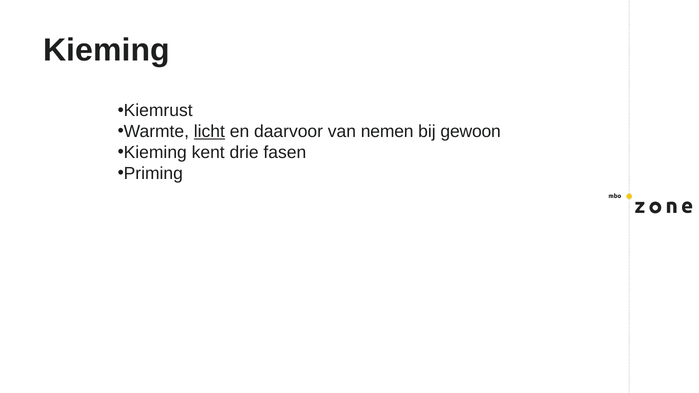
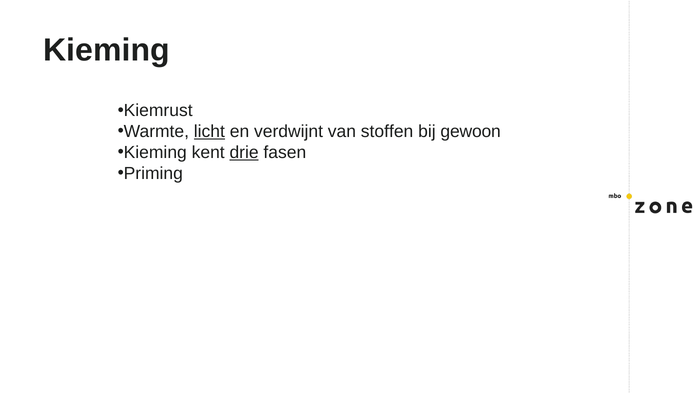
daarvoor: daarvoor -> verdwijnt (289, 132)
nemen: nemen -> stoffen (387, 132)
drie underline: none -> present (244, 153)
